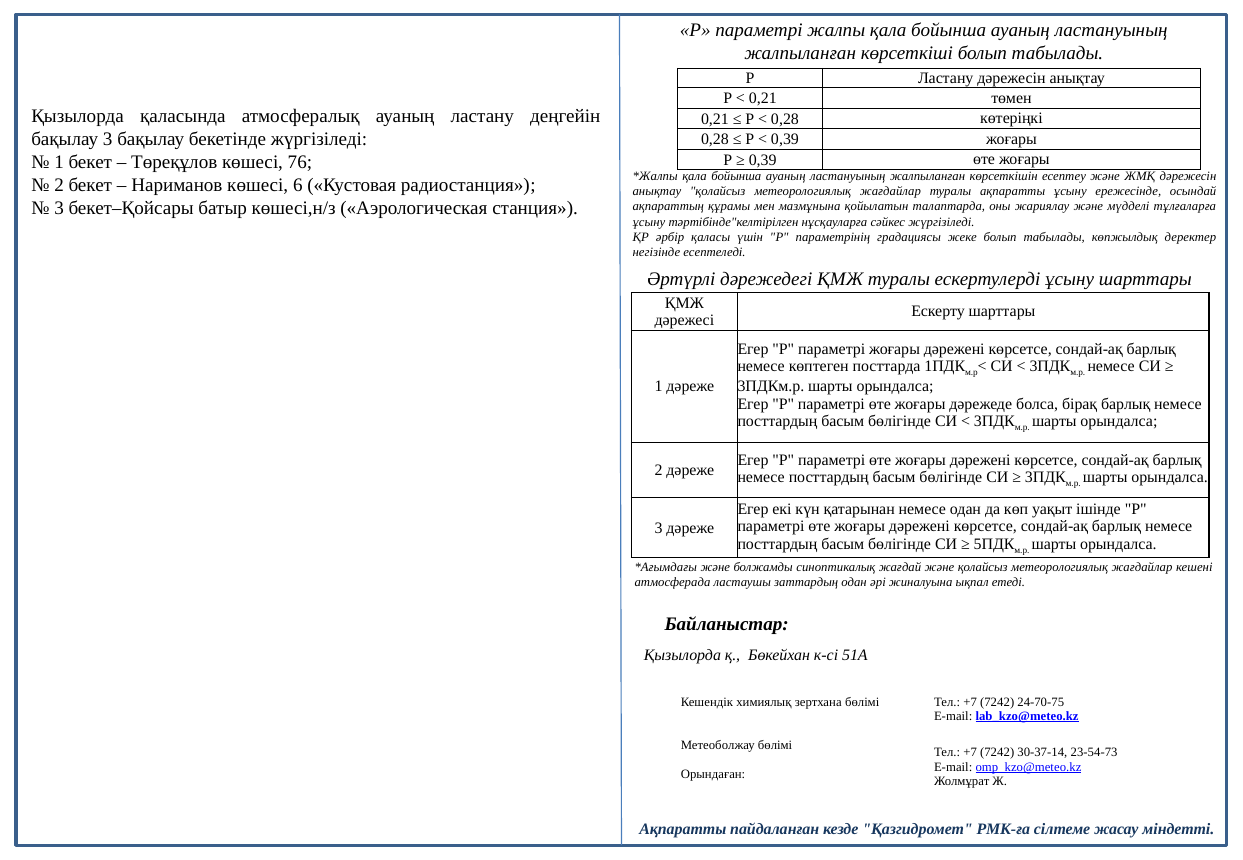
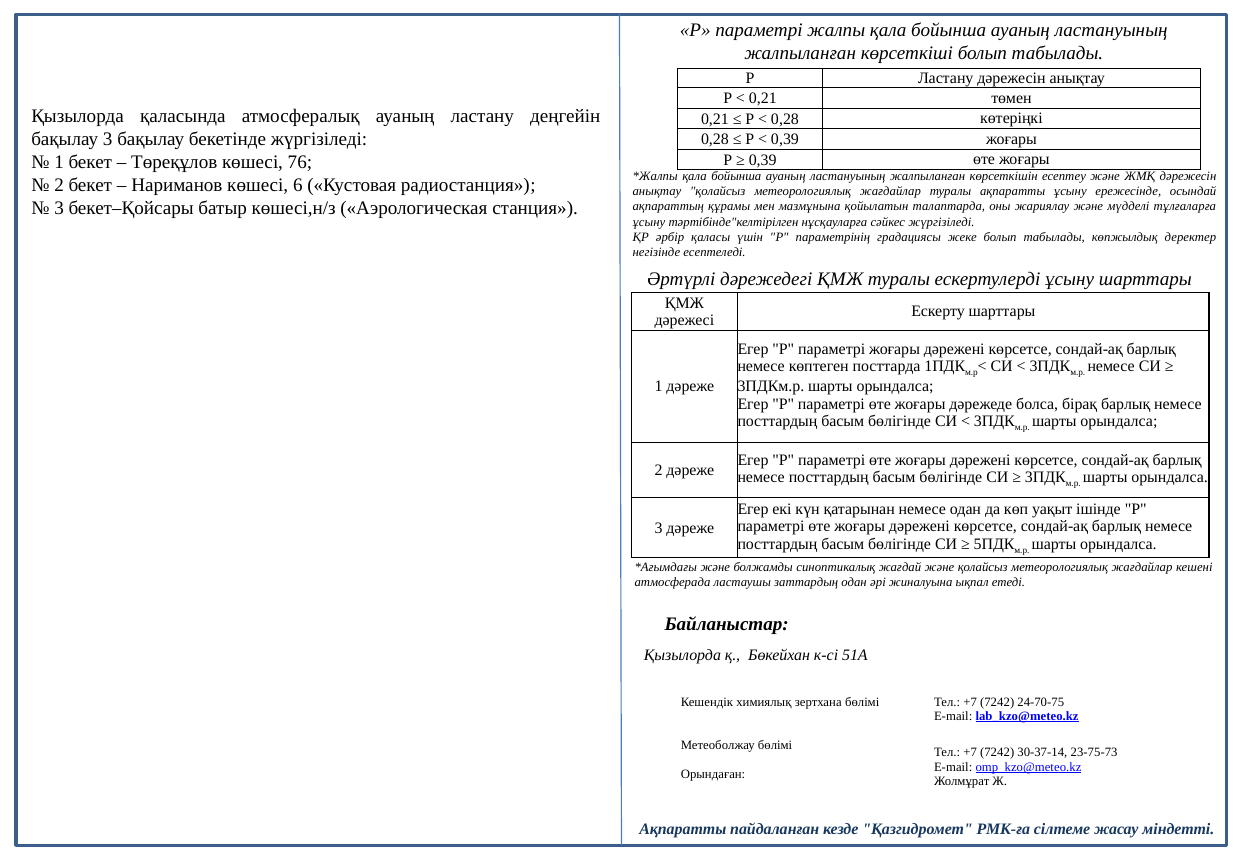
23-54-73: 23-54-73 -> 23-75-73 (1094, 753)
